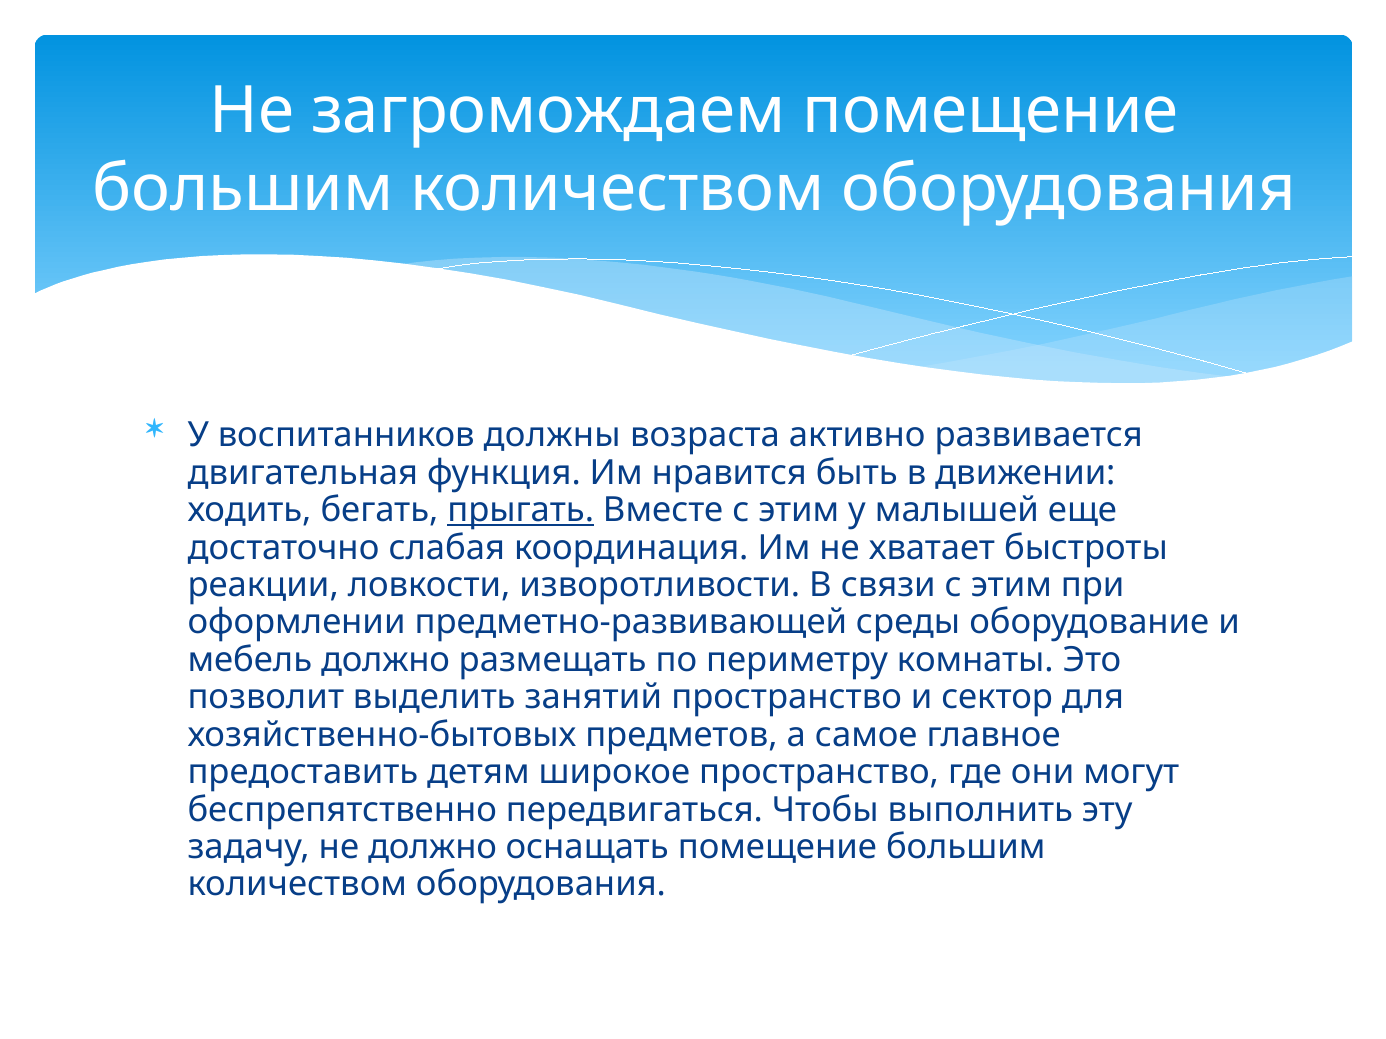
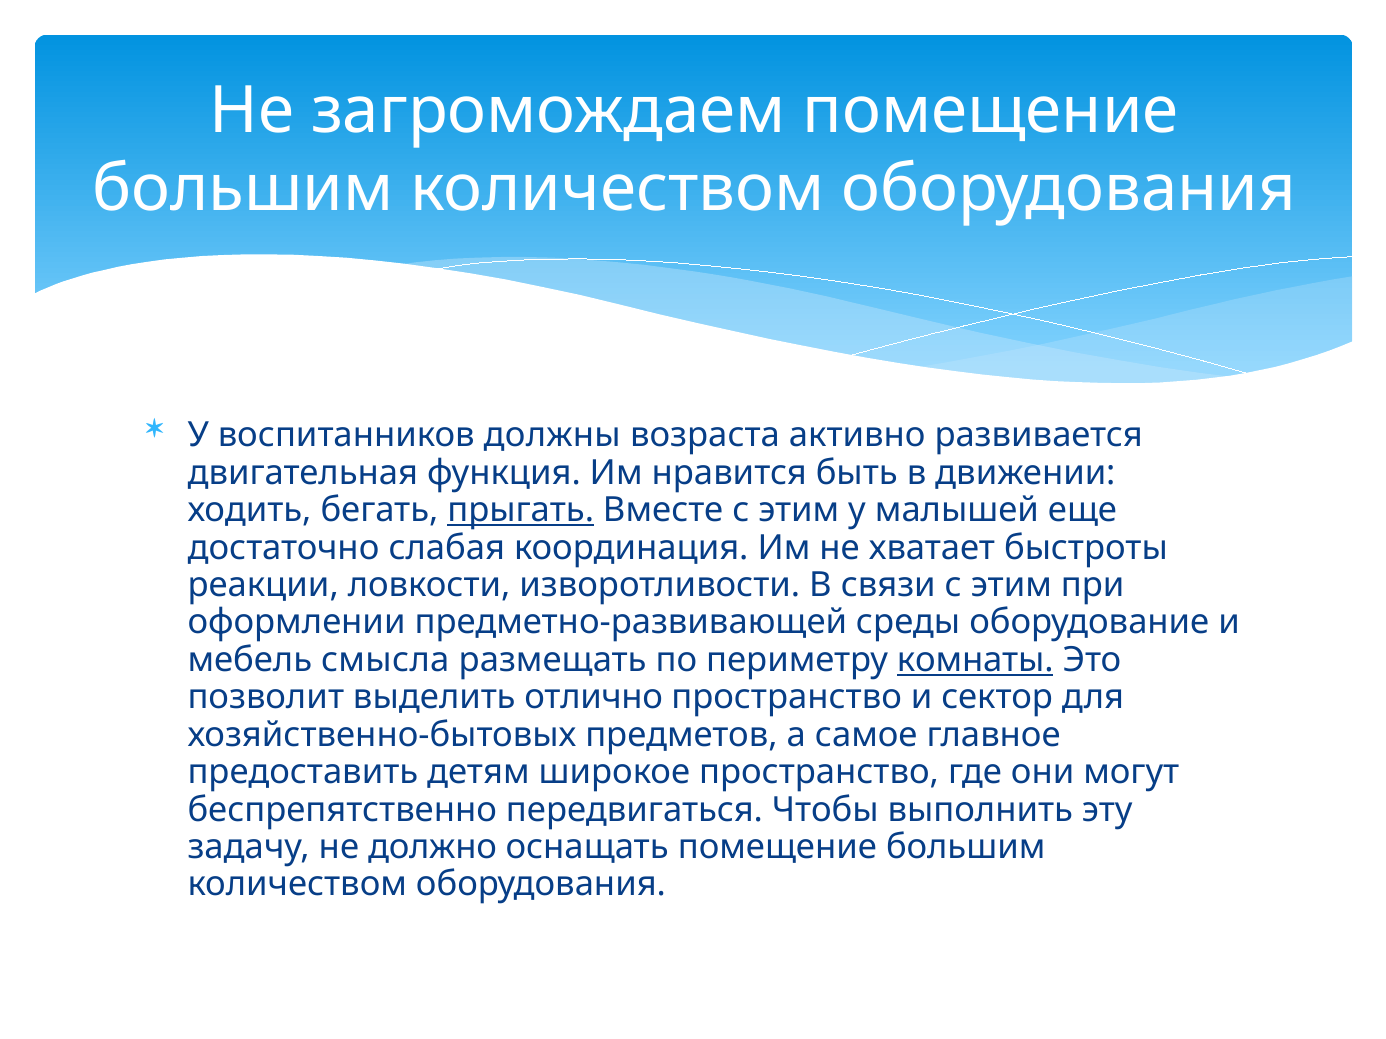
мебель должно: должно -> смысла (385, 660)
комнаты underline: none -> present (975, 660)
занятий: занятий -> отлично (594, 698)
